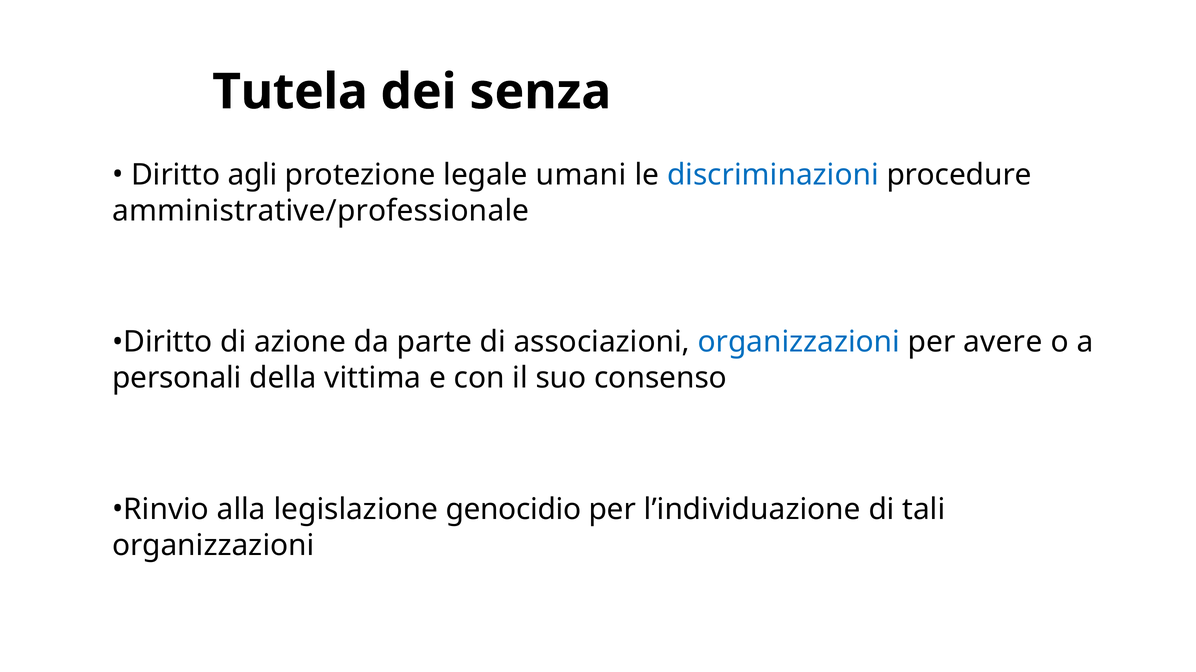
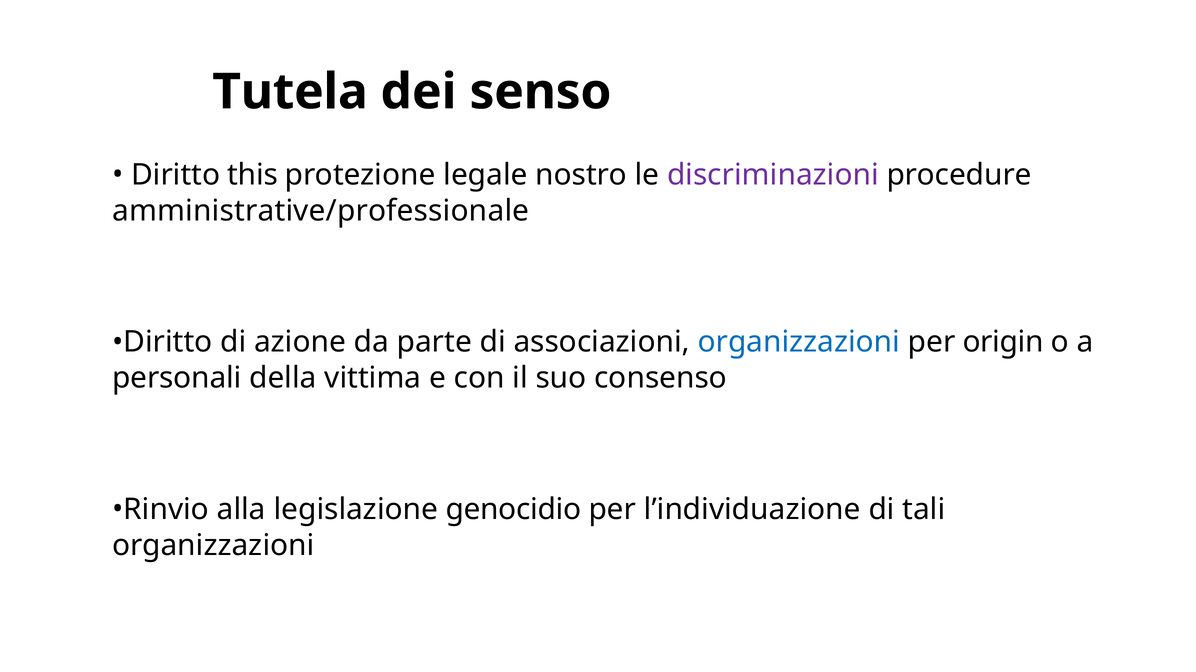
senza: senza -> senso (541, 92)
agli: agli -> this (253, 175)
umani: umani -> nostro (581, 175)
discriminazioni colour: blue -> purple (773, 175)
avere: avere -> origin (1003, 343)
